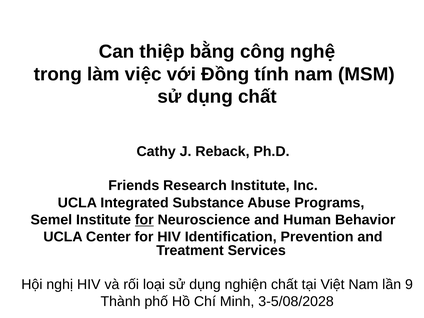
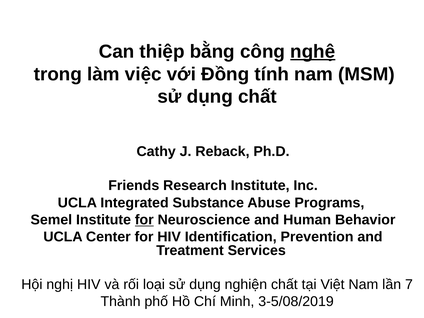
nghệ underline: none -> present (313, 52)
9: 9 -> 7 (409, 284)
3-5/08/2028: 3-5/08/2028 -> 3-5/08/2019 (296, 301)
